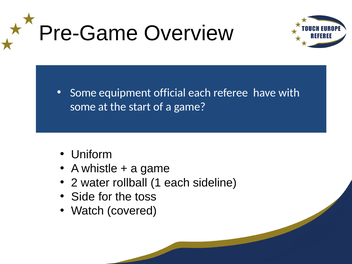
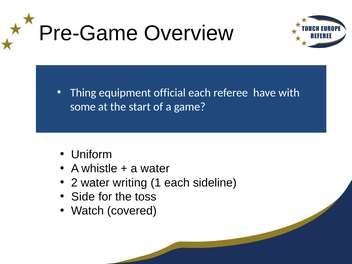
Some: Some -> Thing (83, 93)
game: game -> water (155, 169)
rollball: rollball -> writing (130, 183)
